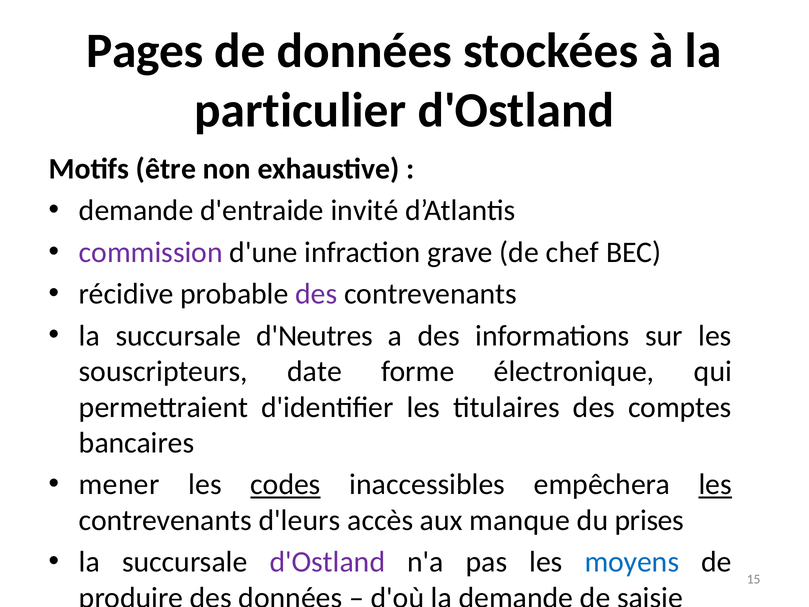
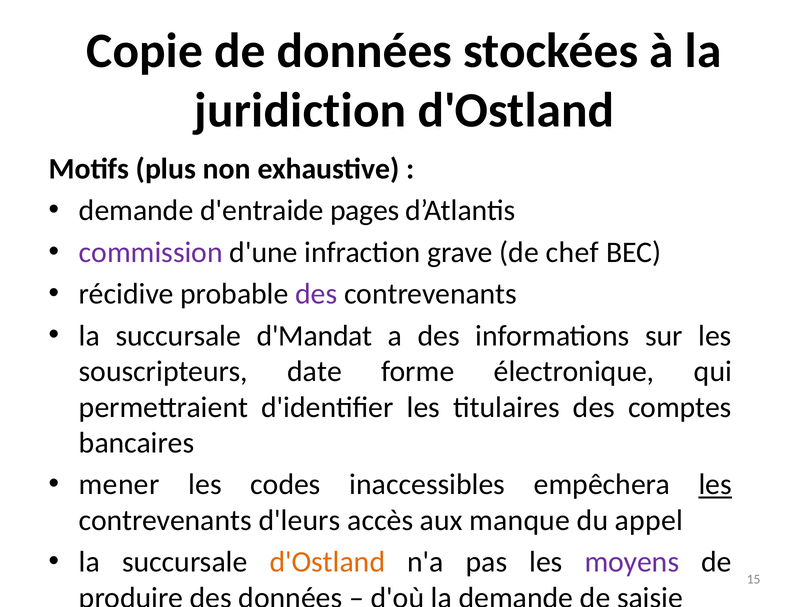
Pages: Pages -> Copie (145, 51)
particulier: particulier -> juridiction (300, 110)
être: être -> plus (166, 169)
invité: invité -> pages (365, 210)
d'Neutres: d'Neutres -> d'Mandat (315, 336)
codes underline: present -> none (286, 484)
prises: prises -> appel (649, 520)
d'Ostland colour: purple -> orange (327, 562)
moyens colour: blue -> purple (632, 562)
